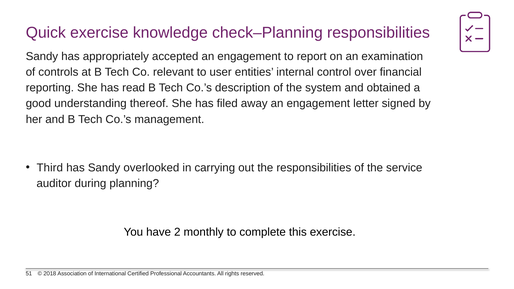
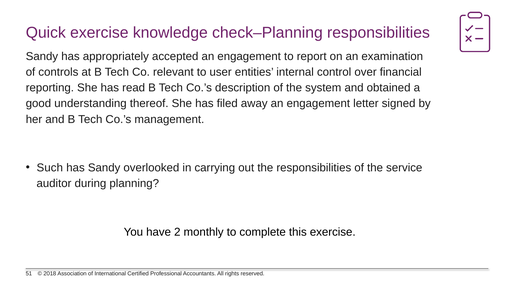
Third: Third -> Such (50, 168)
